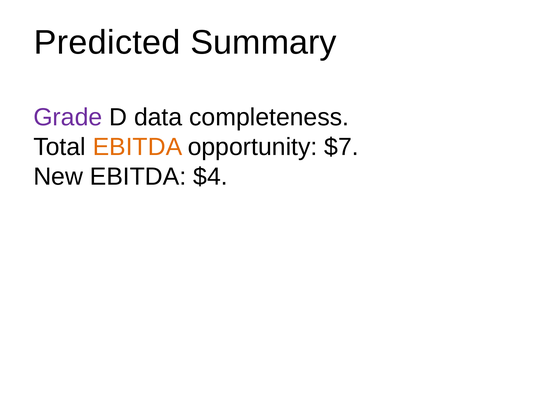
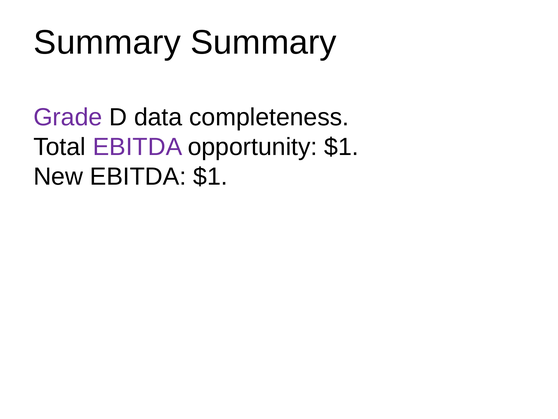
Predicted: Predicted -> Summary (107, 42)
EBITDA colour: orange -> purple (137, 147)
opportunity $7: $7 -> $1 (341, 147)
EBITDA $4: $4 -> $1 (211, 177)
